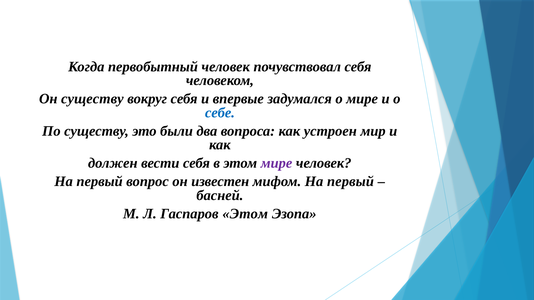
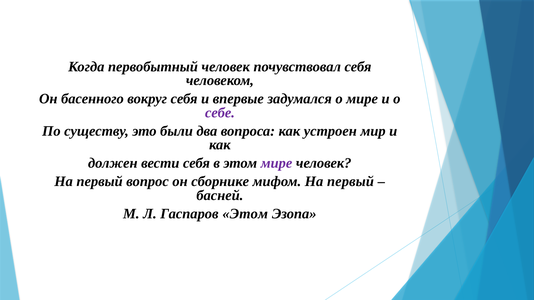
Он существу: существу -> басенного (92, 99)
себе colour: blue -> purple (220, 113)
известен: известен -> сборнике (220, 182)
